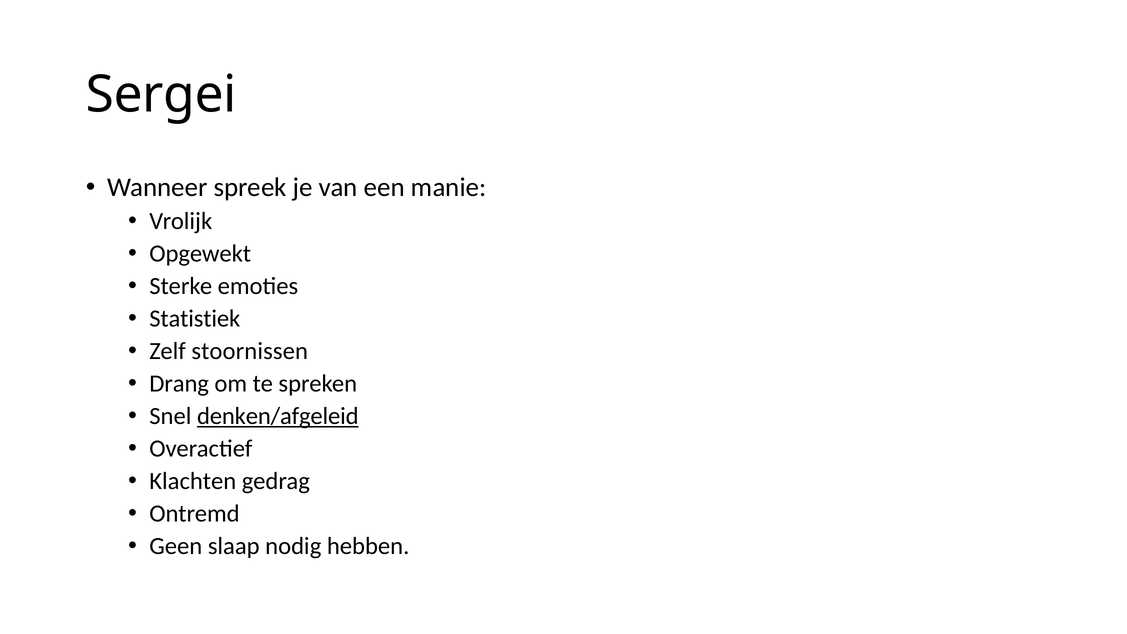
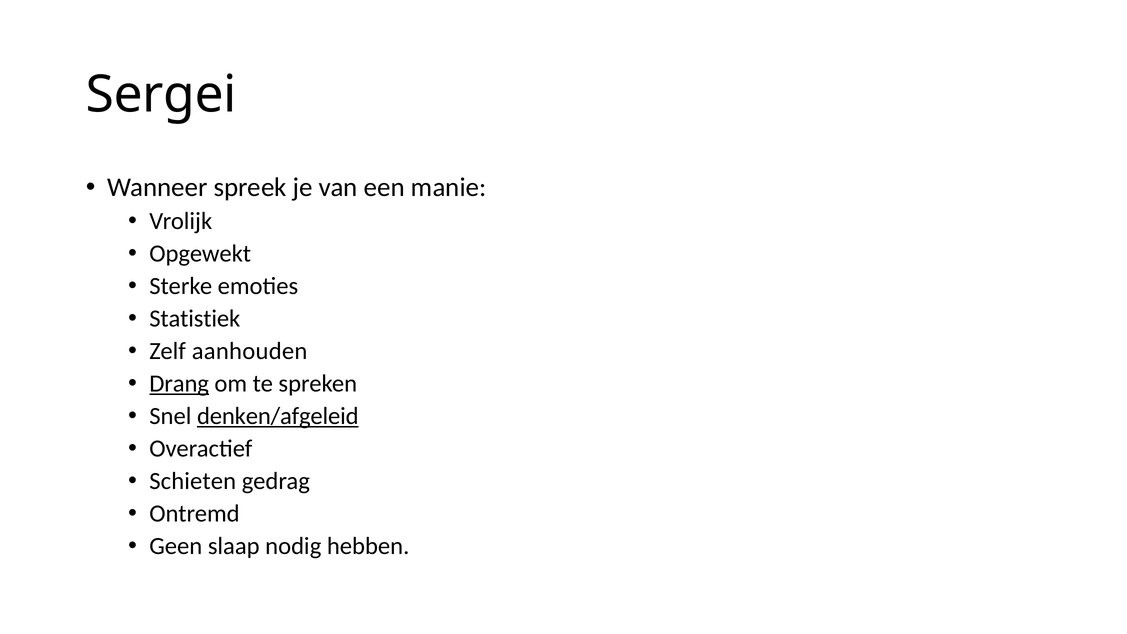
stoornissen: stoornissen -> aanhouden (250, 351)
Drang underline: none -> present (179, 384)
Klachten: Klachten -> Schieten (193, 481)
